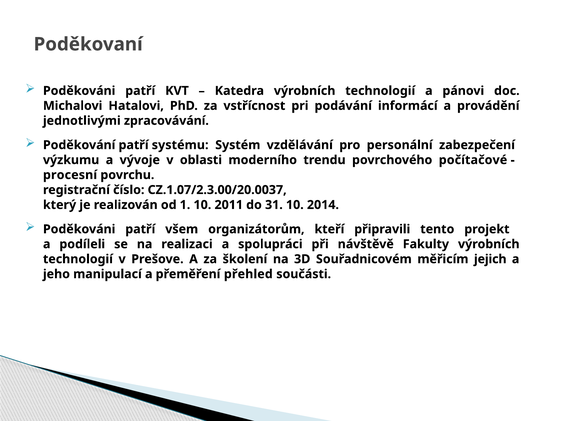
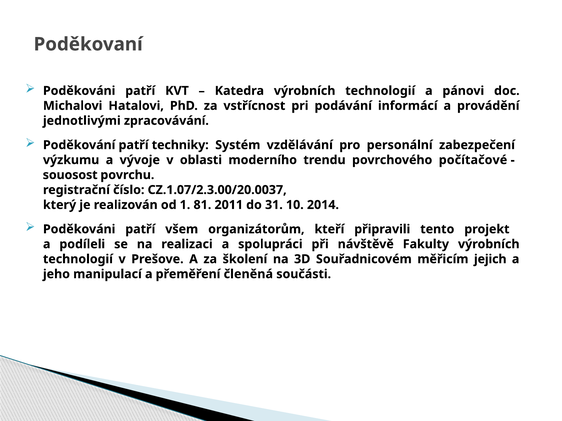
systému: systému -> techniky (180, 145)
procesní: procesní -> souosost (70, 175)
1 10: 10 -> 81 (202, 205)
přehled: přehled -> členěná (248, 274)
